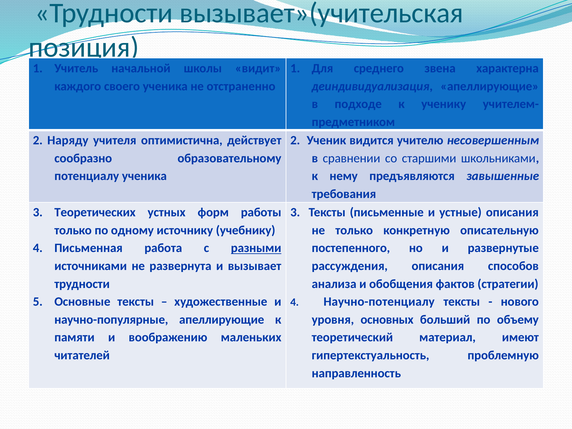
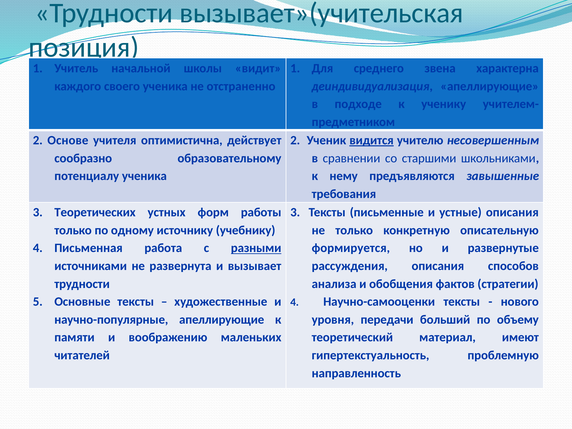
Наряду: Наряду -> Основе (68, 140)
видится underline: none -> present (372, 140)
постепенного: постепенного -> формируется (351, 248)
Научно-потенциалу: Научно-потенциалу -> Научно-самооценки (379, 302)
основных: основных -> передачи (387, 320)
